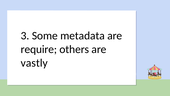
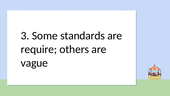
metadata: metadata -> standards (83, 36)
vastly: vastly -> vague (34, 63)
